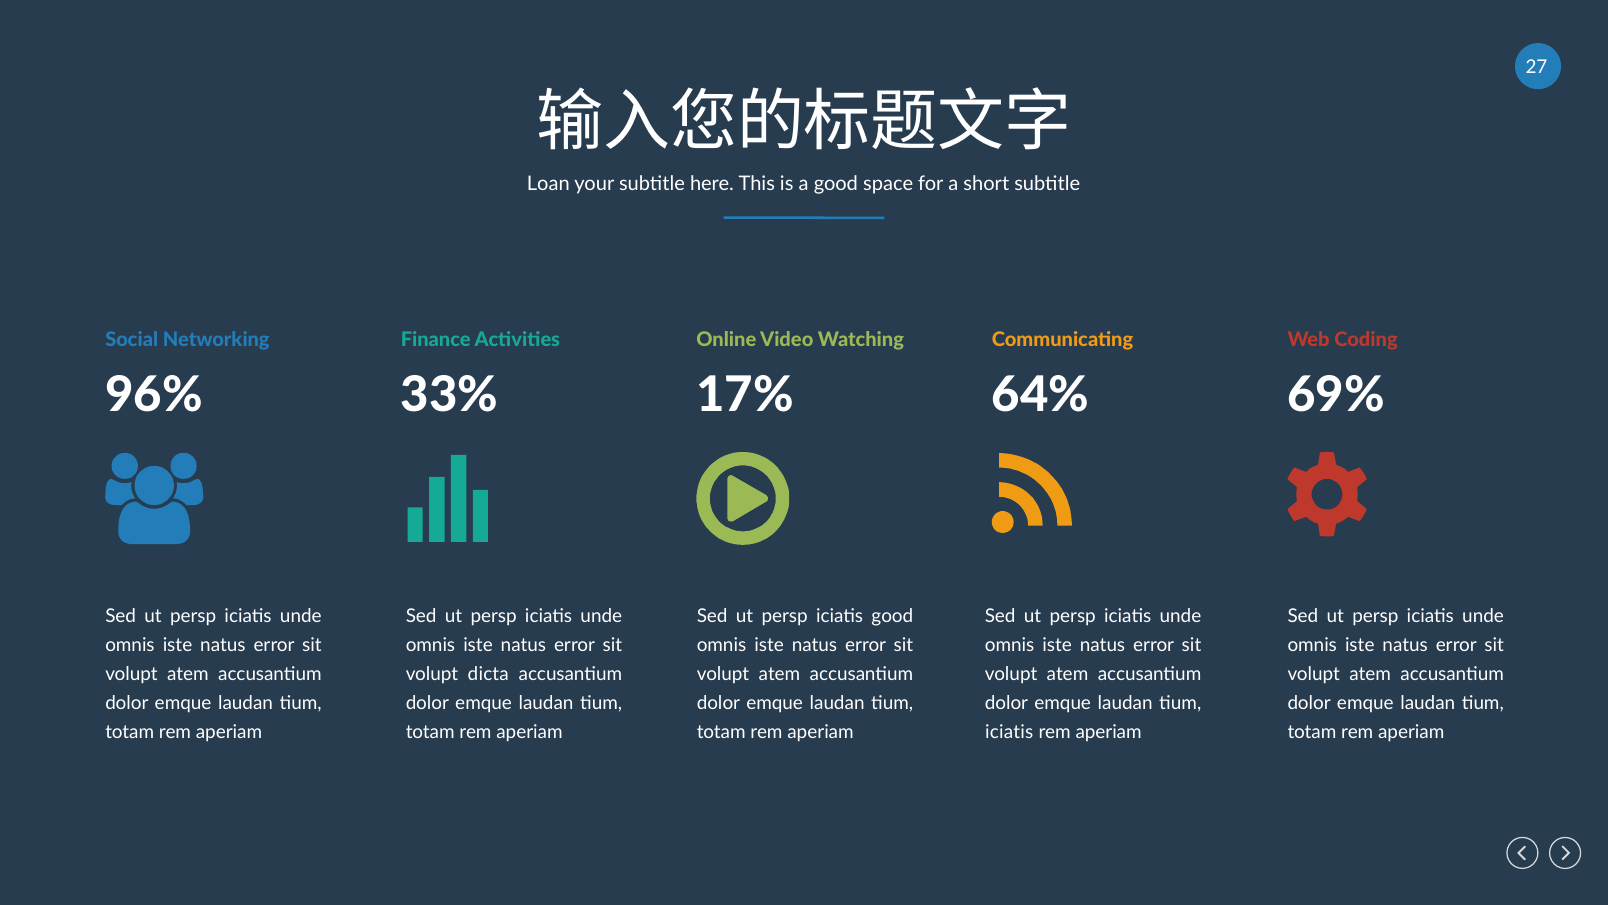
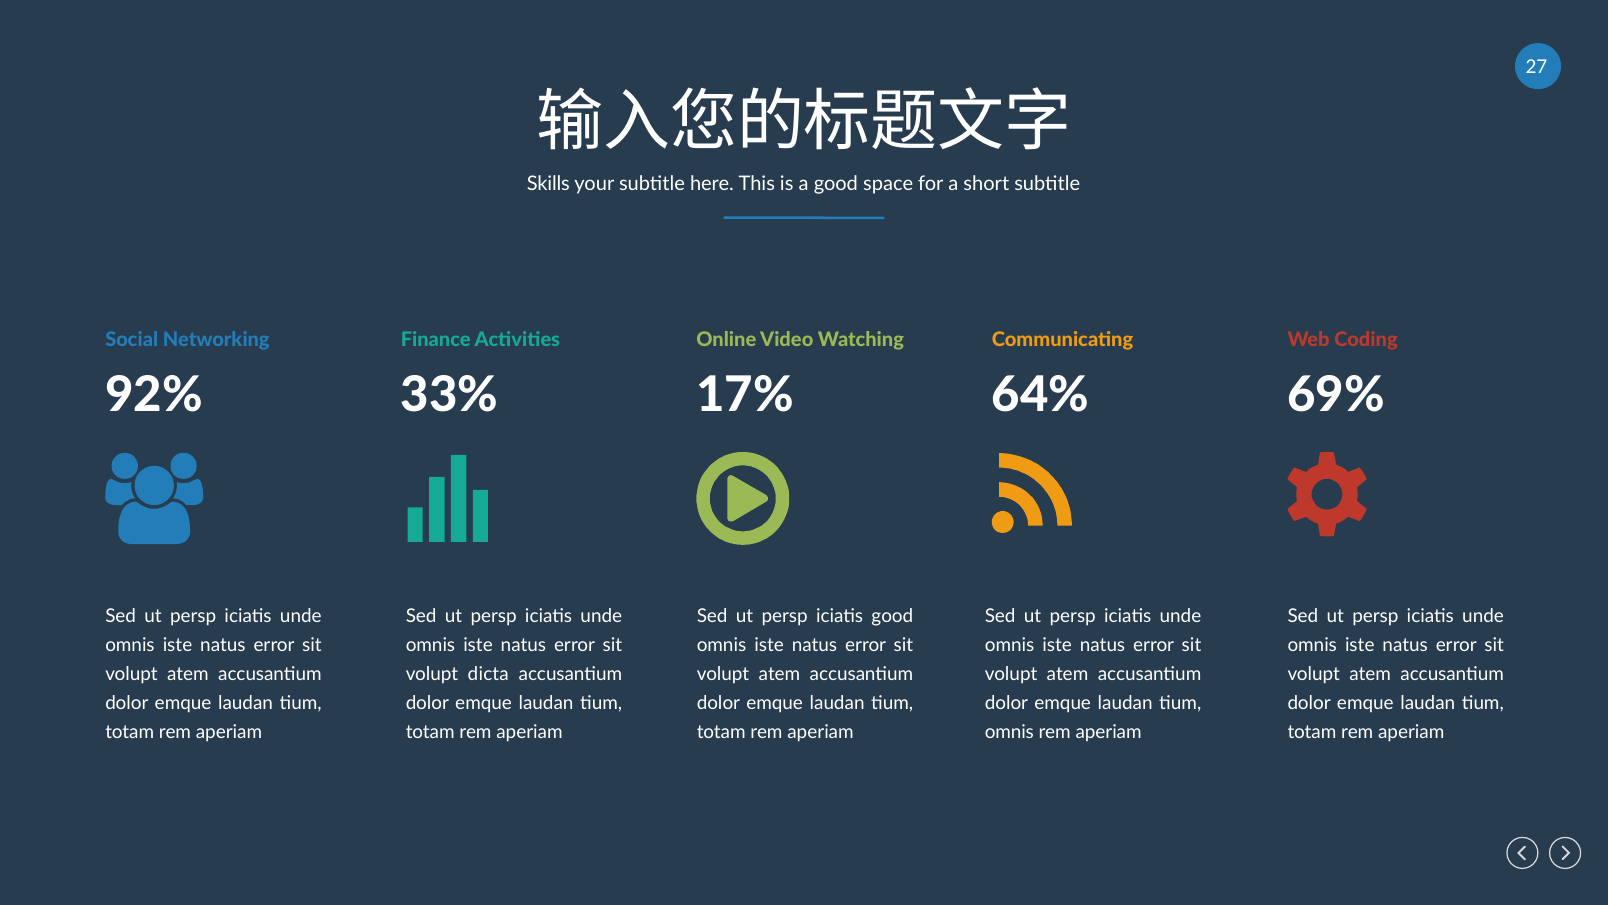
Loan: Loan -> Skills (548, 184)
96%: 96% -> 92% (154, 395)
iciatis: iciatis -> omnis (1009, 732)
